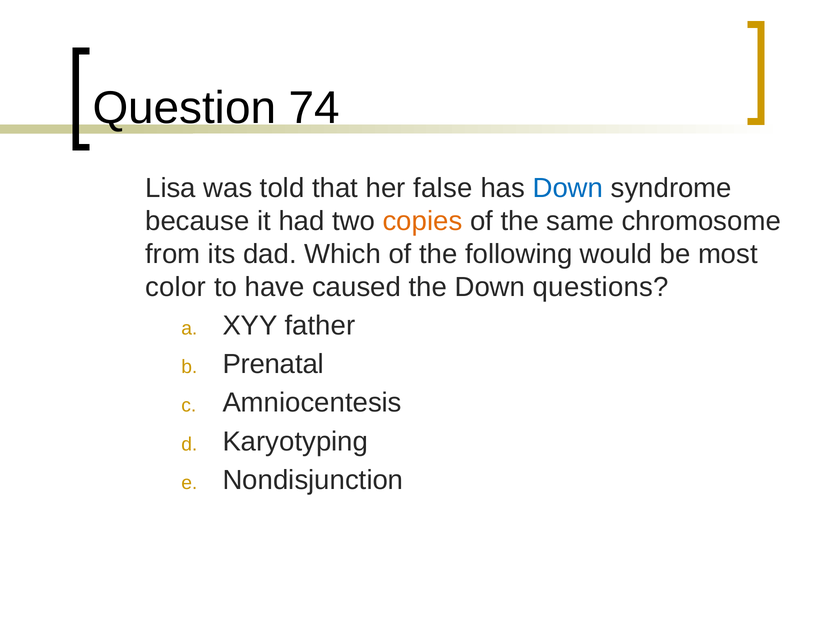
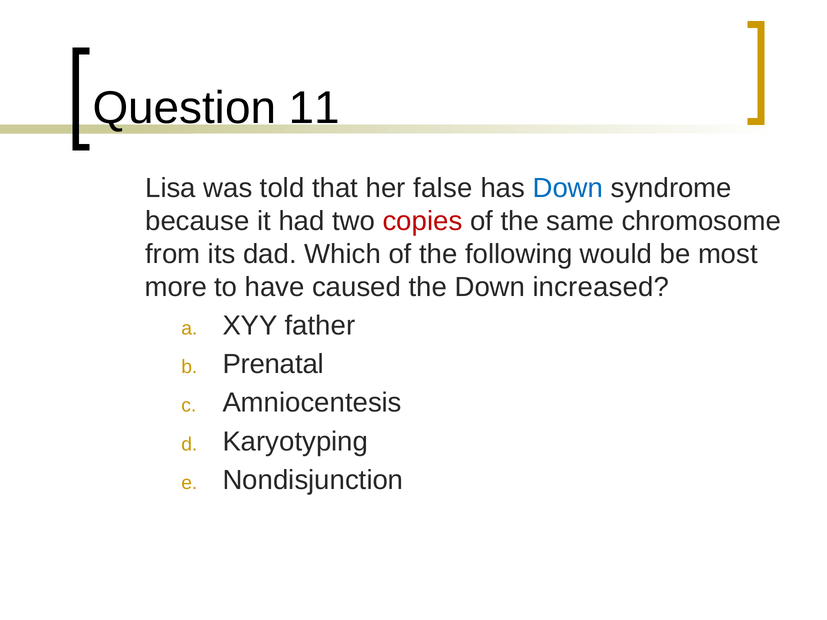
74: 74 -> 11 (314, 108)
copies colour: orange -> red (423, 221)
color: color -> more (176, 287)
questions: questions -> increased (601, 287)
